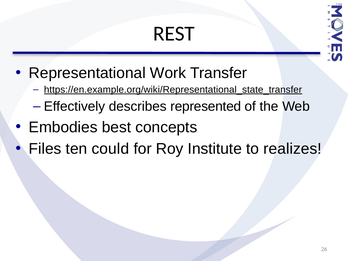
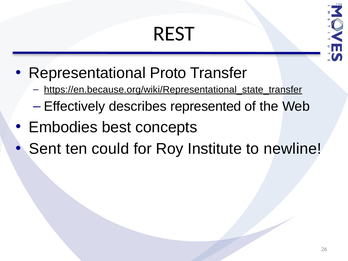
Work: Work -> Proto (168, 73)
https://en.example.org/wiki/Representational_state_transfer: https://en.example.org/wiki/Representational_state_transfer -> https://en.because.org/wiki/Representational_state_transfer (173, 90)
Files: Files -> Sent (45, 149)
realizes: realizes -> newline (293, 149)
